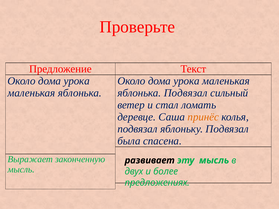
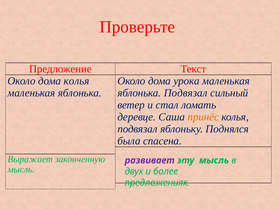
урока: урока -> колья (77, 81)
яблоньку Подвязал: Подвязал -> Поднялся (227, 129)
развивает colour: black -> purple (150, 161)
